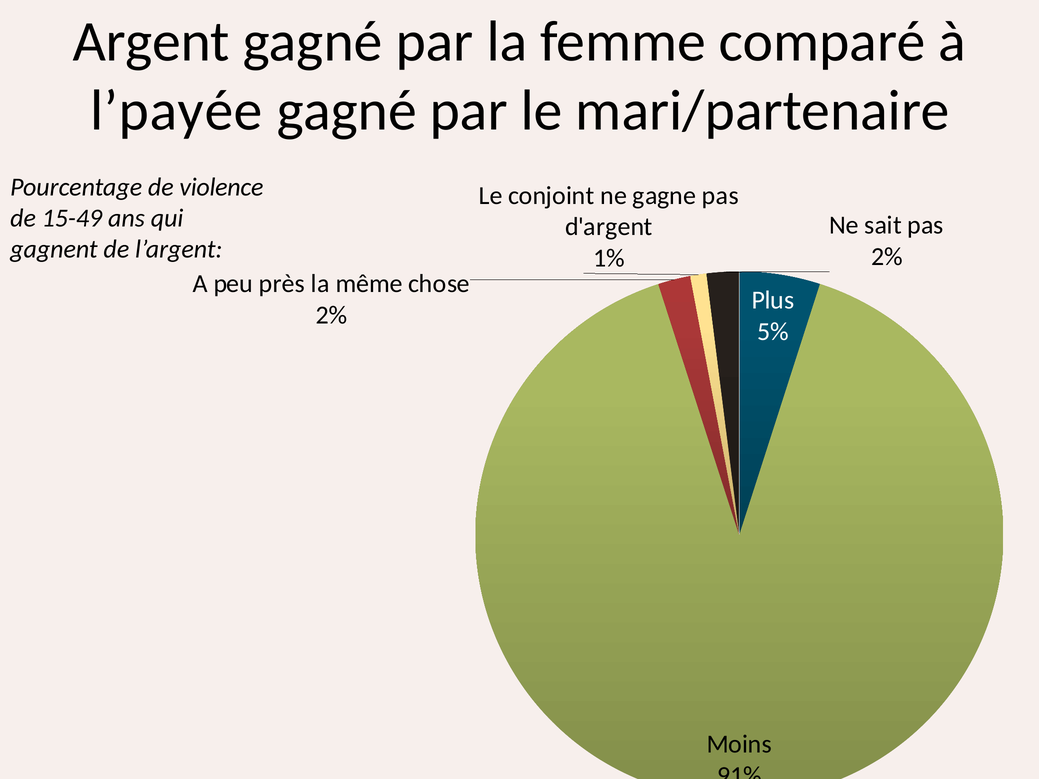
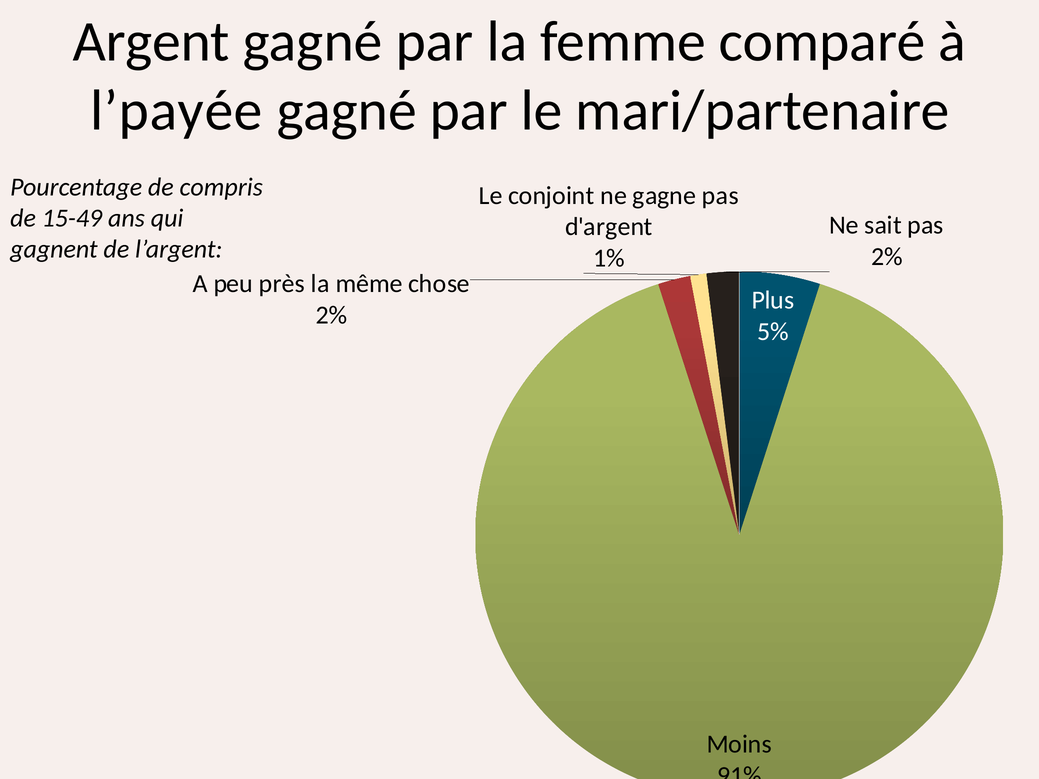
violence: violence -> compris (221, 187)
